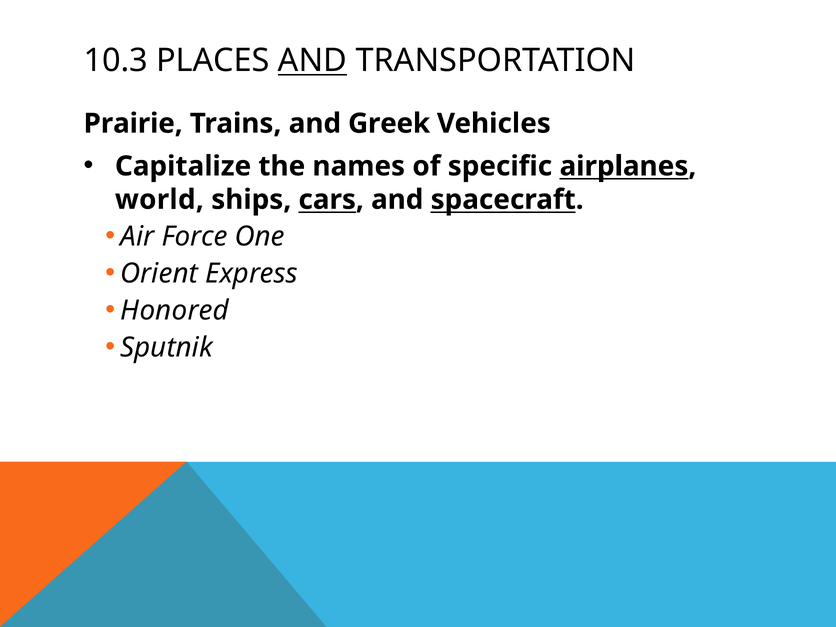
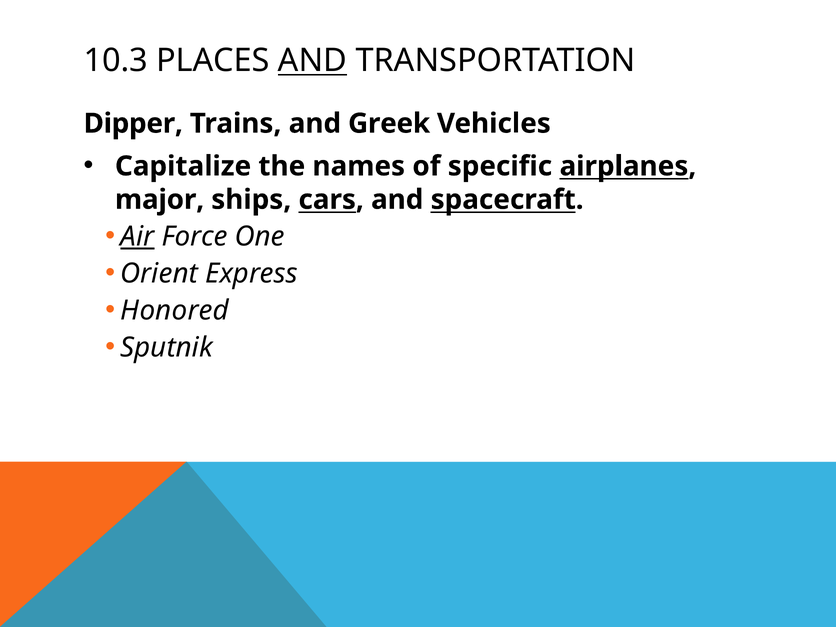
Prairie: Prairie -> Dipper (133, 123)
world: world -> major (160, 200)
Air underline: none -> present (137, 237)
